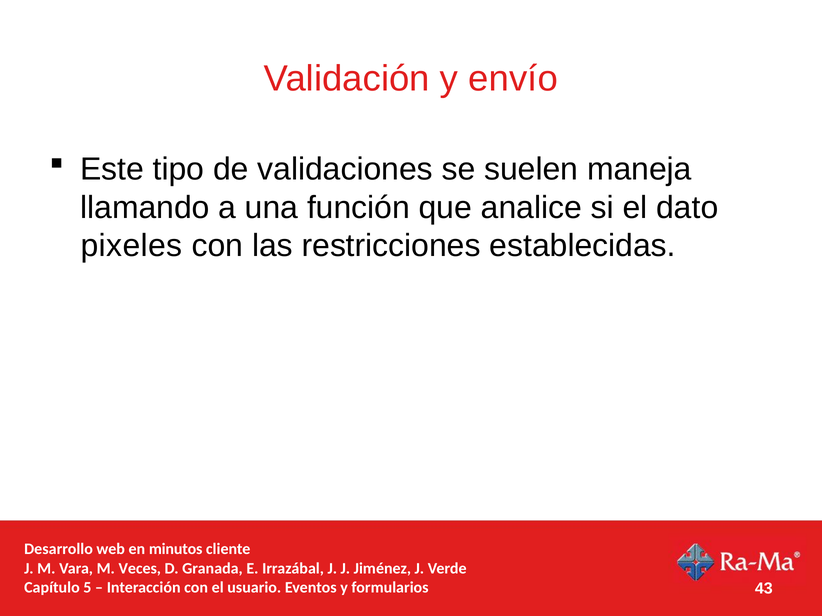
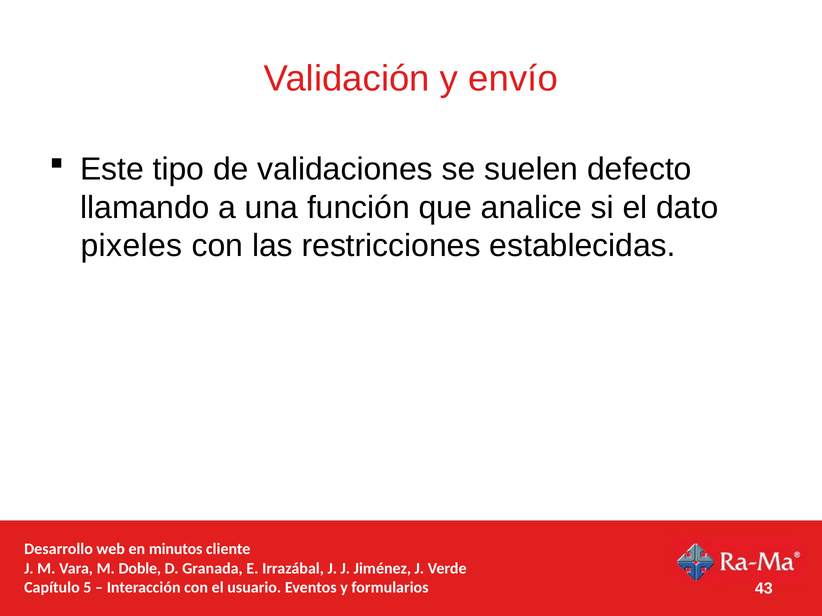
maneja: maneja -> defecto (639, 169)
Veces: Veces -> Doble (140, 569)
